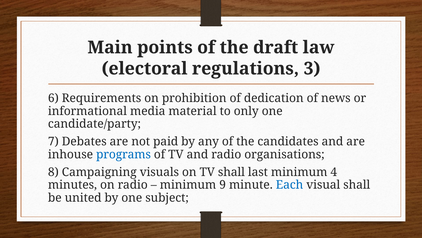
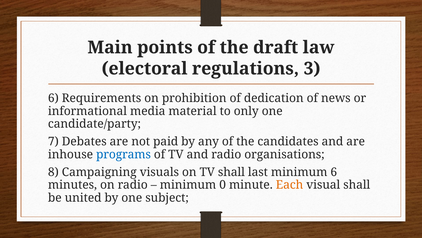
minimum 4: 4 -> 6 (334, 172)
9: 9 -> 0 (223, 185)
Each colour: blue -> orange (290, 185)
